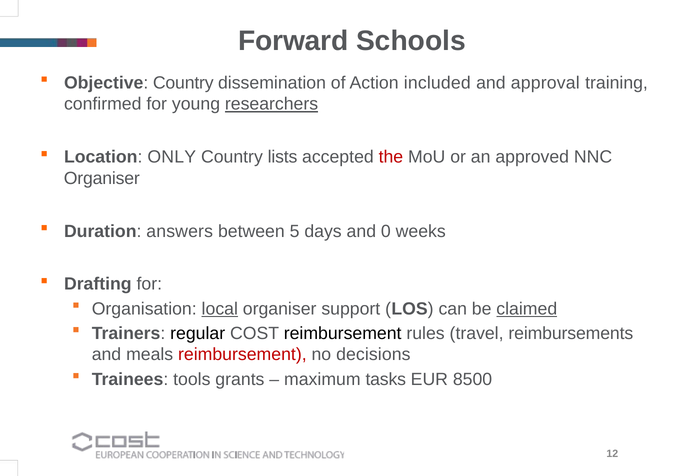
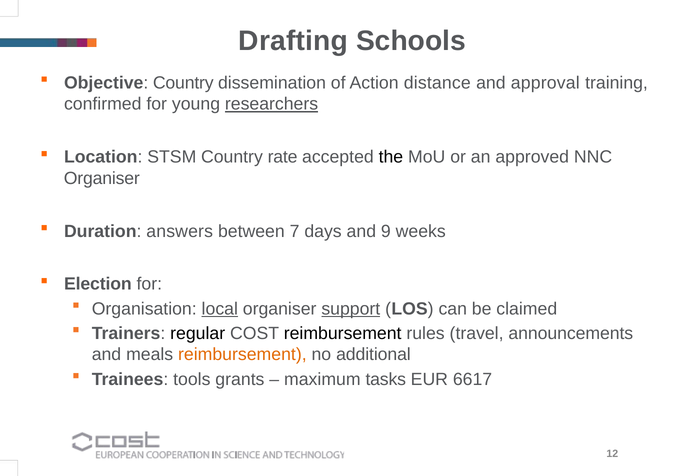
Forward: Forward -> Drafting (293, 41)
included: included -> distance (437, 83)
ONLY: ONLY -> STSM (172, 157)
lists: lists -> rate (283, 157)
the colour: red -> black (391, 157)
5: 5 -> 7 (295, 231)
0: 0 -> 9 (386, 231)
Drafting: Drafting -> Election (98, 284)
support underline: none -> present (351, 309)
claimed underline: present -> none (527, 309)
reimbursements: reimbursements -> announcements (571, 334)
reimbursement colour: red -> orange (242, 355)
decisions: decisions -> additional (373, 355)
8500: 8500 -> 6617 (473, 380)
